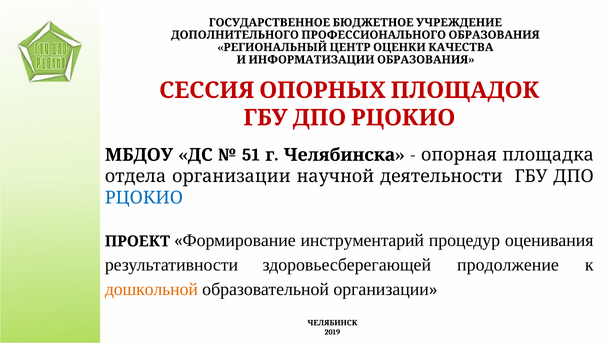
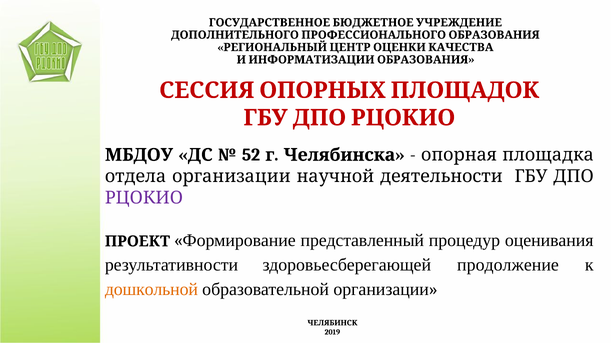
51: 51 -> 52 (251, 155)
РЦОКИО colour: blue -> purple (144, 198)
инструментарий: инструментарий -> представленный (362, 241)
